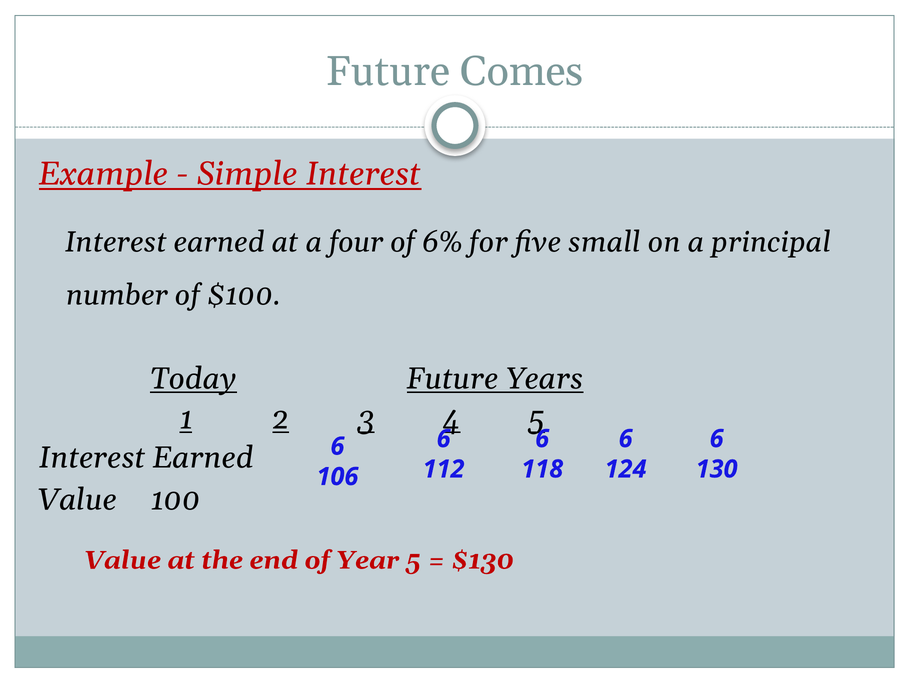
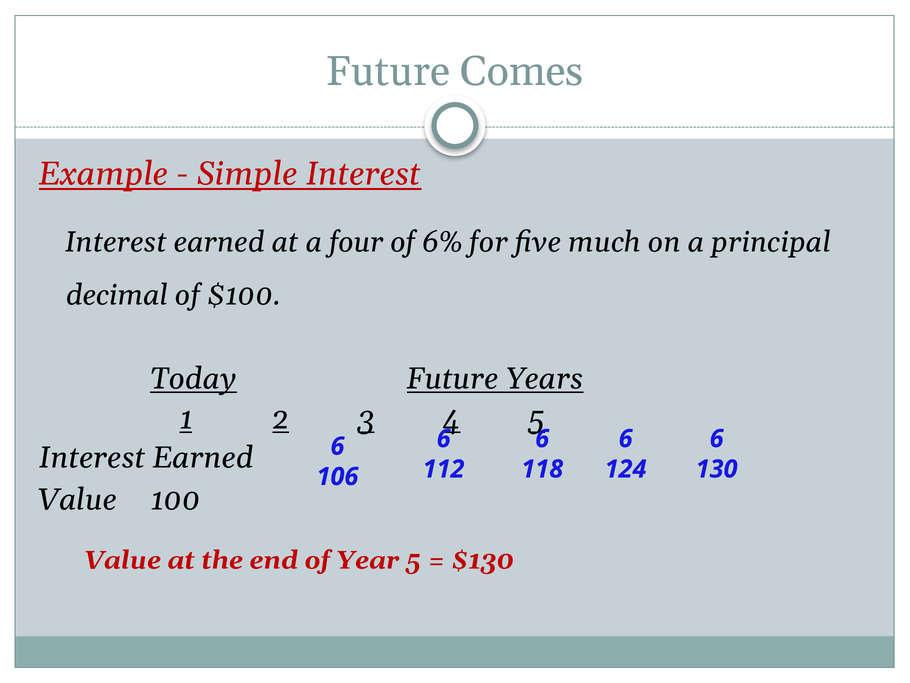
small: small -> much (605, 242)
number: number -> decimal (117, 295)
